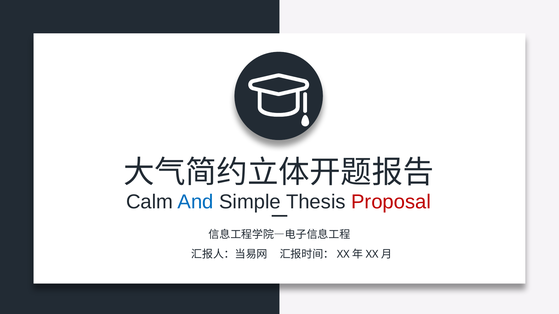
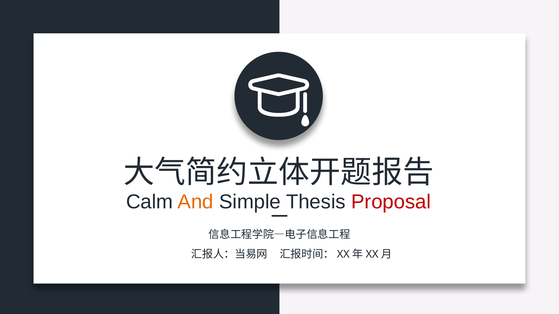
And colour: blue -> orange (196, 202)
